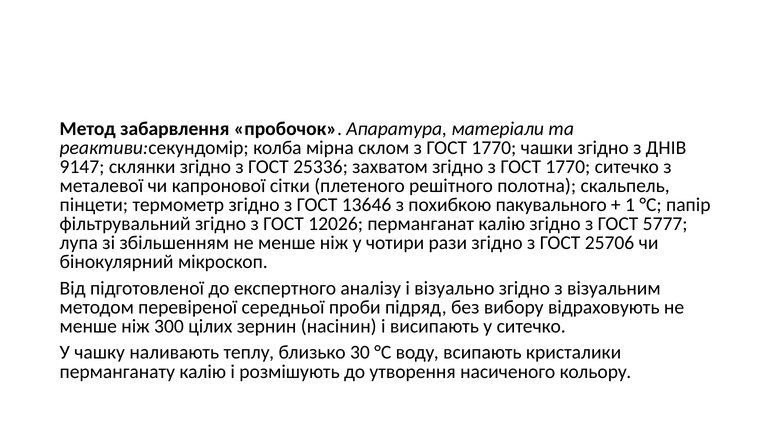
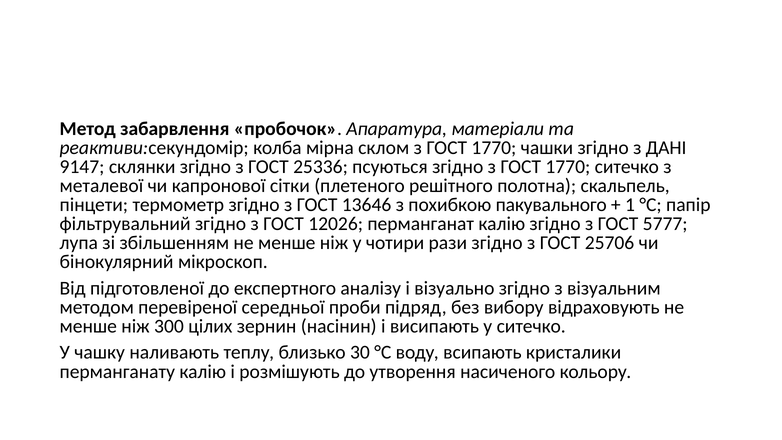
ДНІВ: ДНІВ -> ДАНІ (666, 148)
захватом: захватом -> псуються (390, 167)
